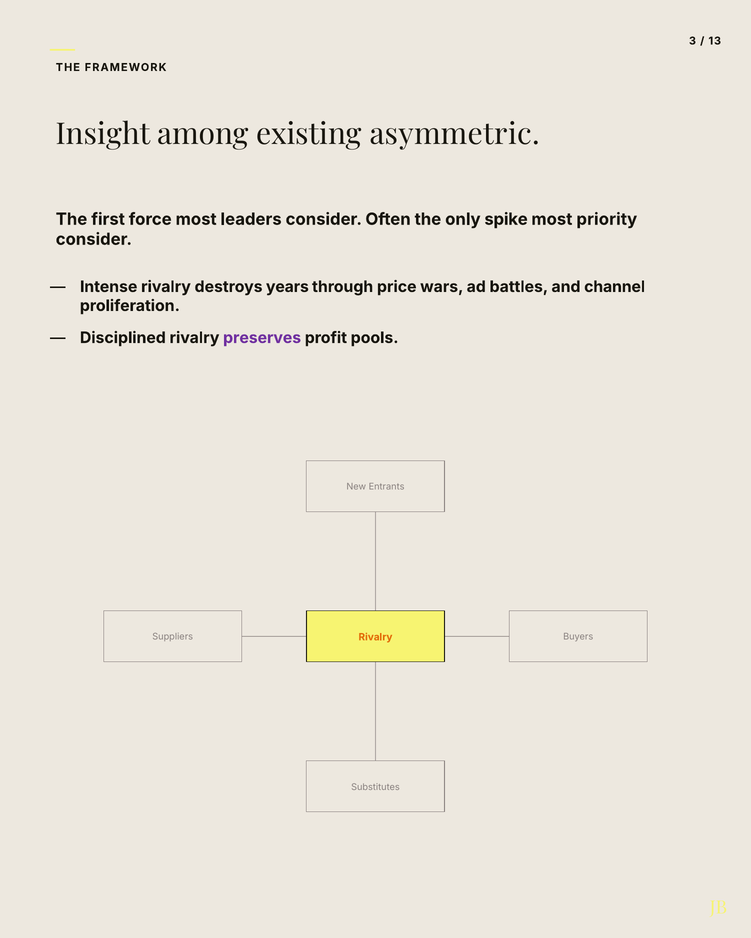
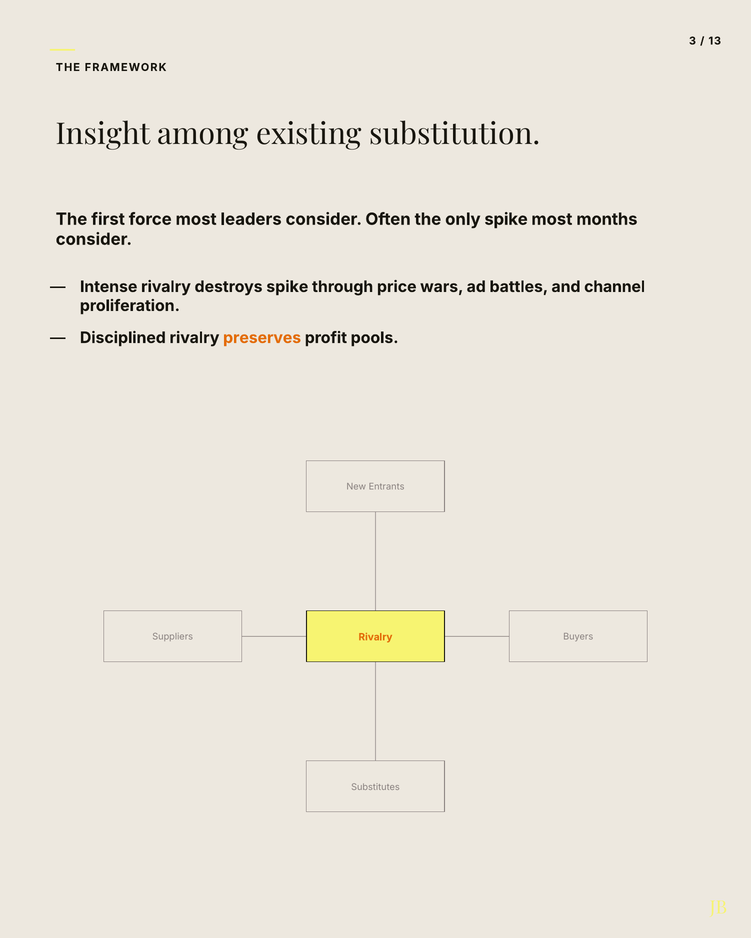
asymmetric: asymmetric -> substitution (455, 134)
priority: priority -> months (607, 219)
destroys years: years -> spike (287, 287)
preserves colour: purple -> orange (262, 338)
